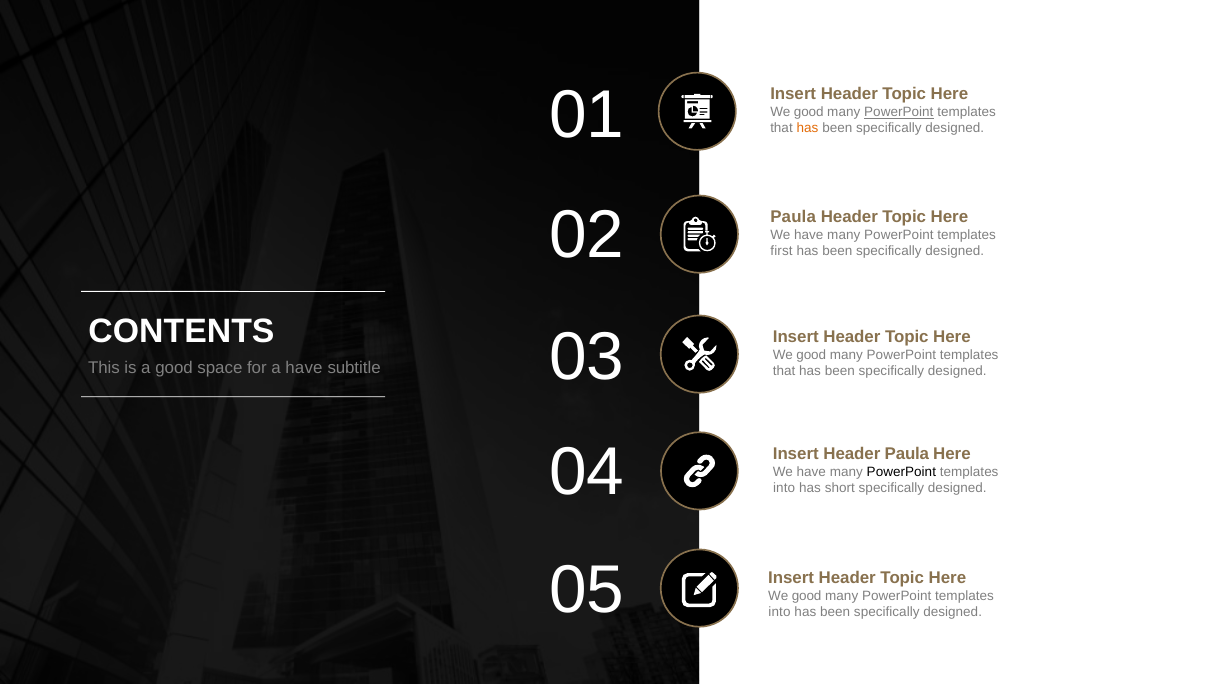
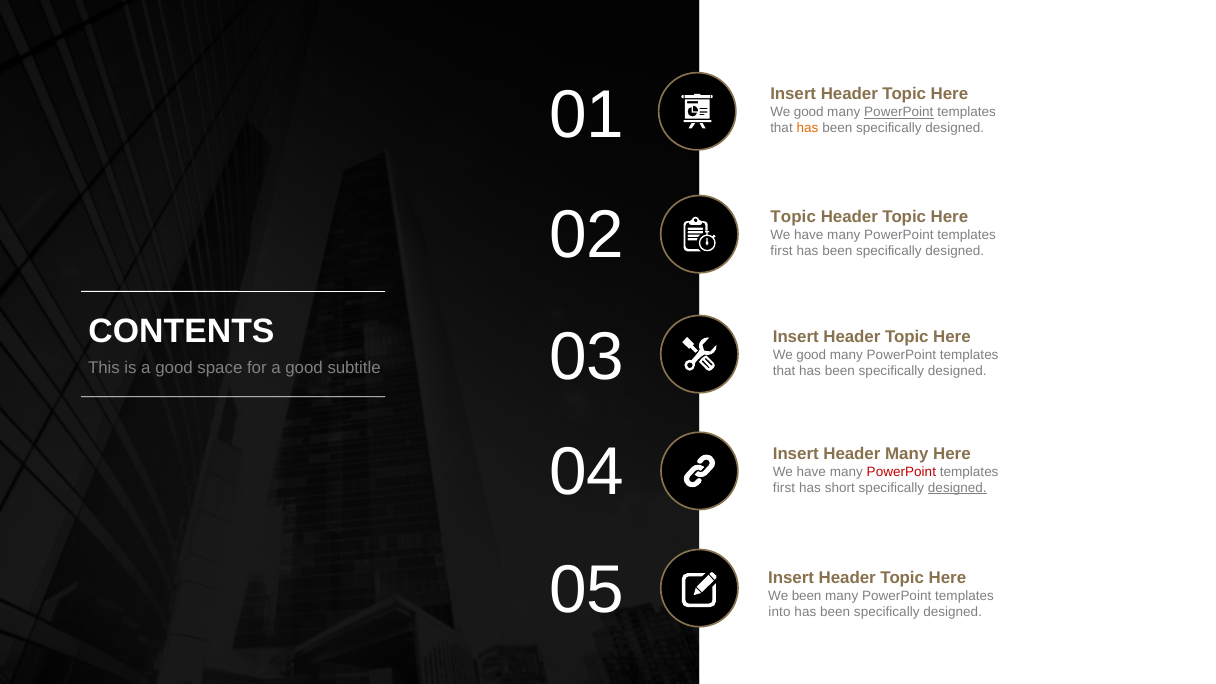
Paula: Paula -> Topic (793, 217)
for a have: have -> good (304, 368)
Header Paula: Paula -> Many (907, 454)
PowerPoint colour: black -> red (901, 472)
into: into -> first (784, 488)
designed underline: none -> present (957, 488)
good: good -> been (807, 596)
